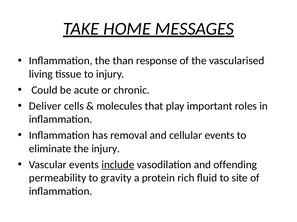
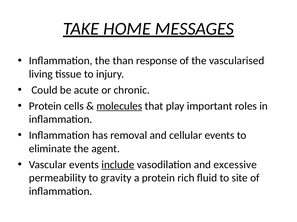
Deliver: Deliver -> Protein (45, 106)
molecules underline: none -> present (119, 106)
the injury: injury -> agent (106, 149)
offending: offending -> excessive (235, 165)
